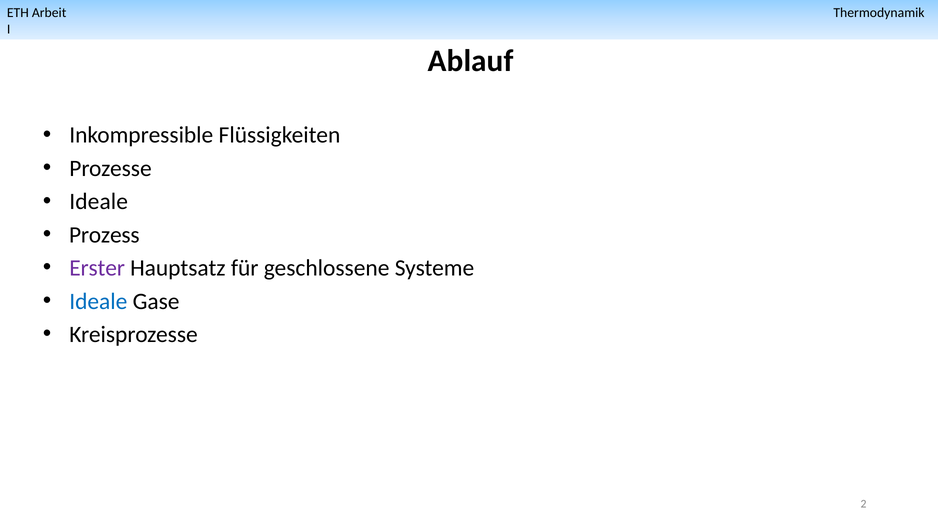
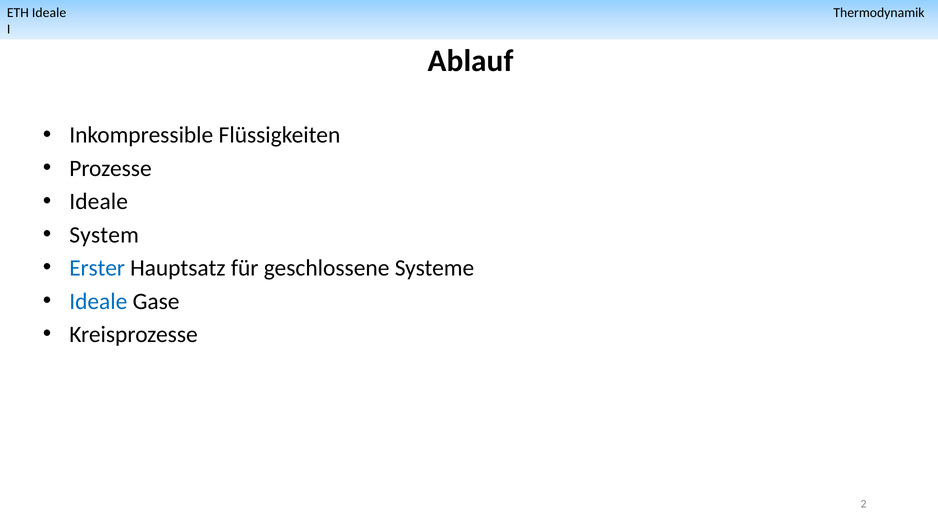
ETH Arbeit: Arbeit -> Ideale (49, 13)
Prozess: Prozess -> System (104, 235)
Erster colour: purple -> blue (97, 268)
